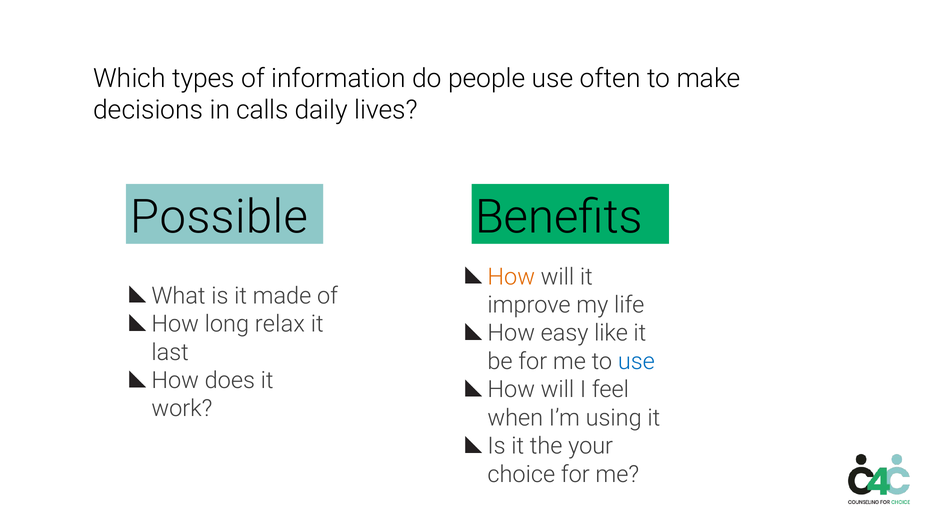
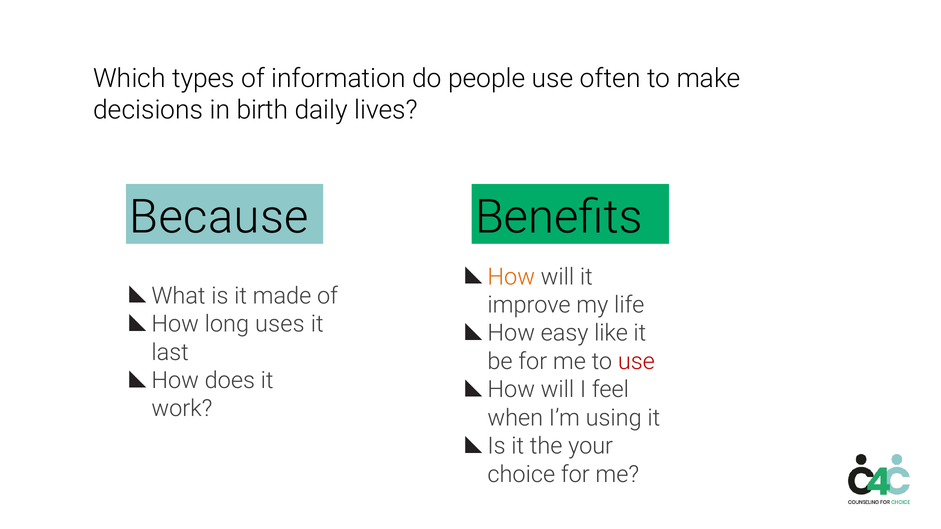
calls: calls -> birth (262, 110)
Possible: Possible -> Because (219, 217)
relax: relax -> uses (280, 324)
use colour: blue -> red (636, 362)
